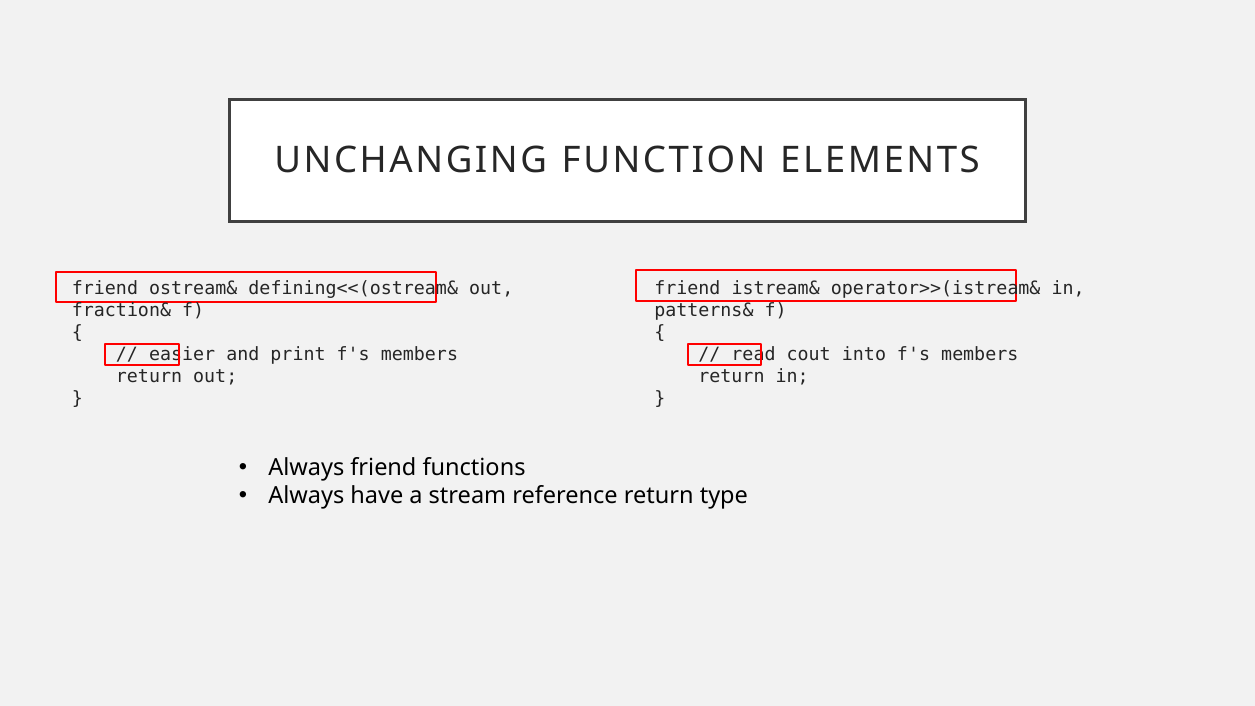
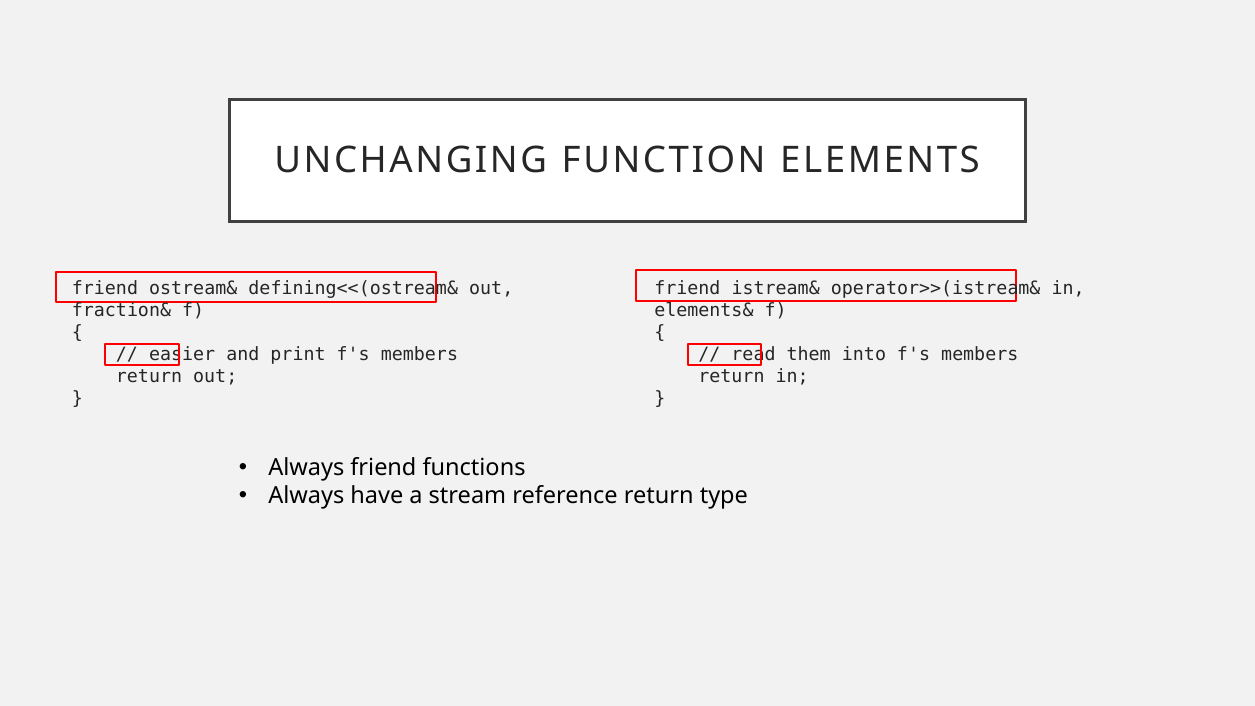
patterns&: patterns& -> elements& (704, 310)
cout: cout -> them (809, 354)
